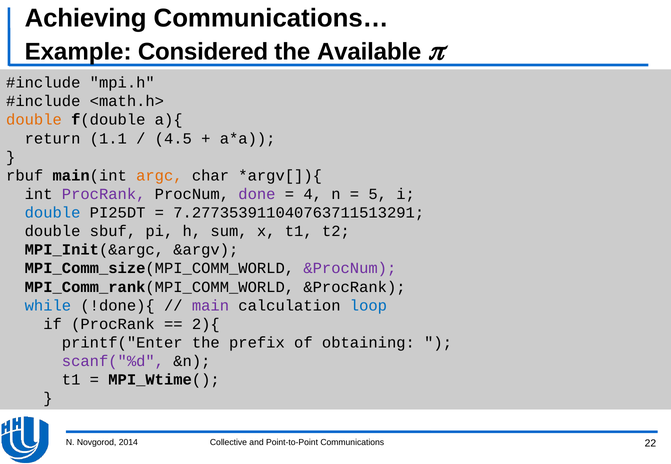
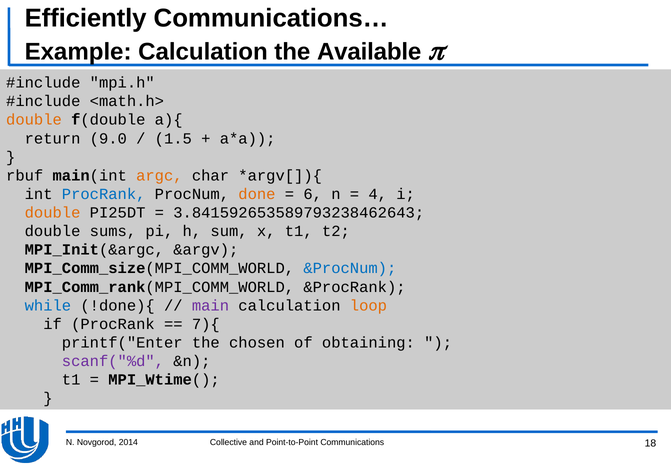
Achieving: Achieving -> Efficiently (86, 18)
Example Considered: Considered -> Calculation (203, 52)
1.1: 1.1 -> 9.0 (108, 139)
4.5: 4.5 -> 1.5 (173, 139)
ProcRank colour: purple -> blue (104, 194)
done colour: purple -> orange (257, 194)
4: 4 -> 6 (313, 194)
5: 5 -> 4 (378, 194)
double colour: blue -> orange (53, 213)
7.277353911040763711513291: 7.277353911040763711513291 -> 3.841592653589793238462643 (299, 213)
sbuf: sbuf -> sums (113, 231)
&ProcNum colour: purple -> blue (350, 269)
loop colour: blue -> orange (368, 306)
2){: 2){ -> 7){ (206, 324)
prefix: prefix -> chosen (257, 343)
22: 22 -> 18 (650, 444)
